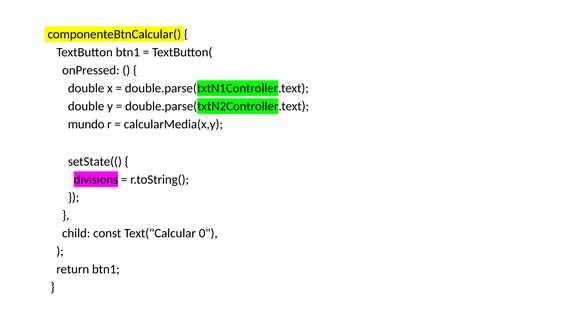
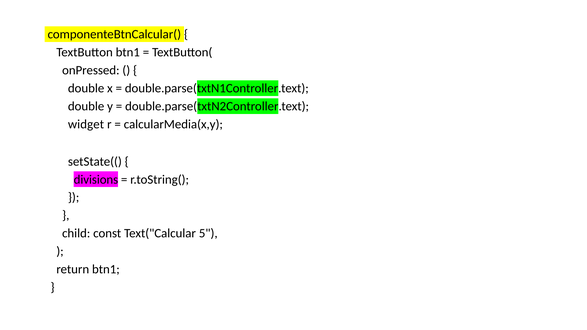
mundo: mundo -> widget (86, 124)
0: 0 -> 5 (208, 233)
